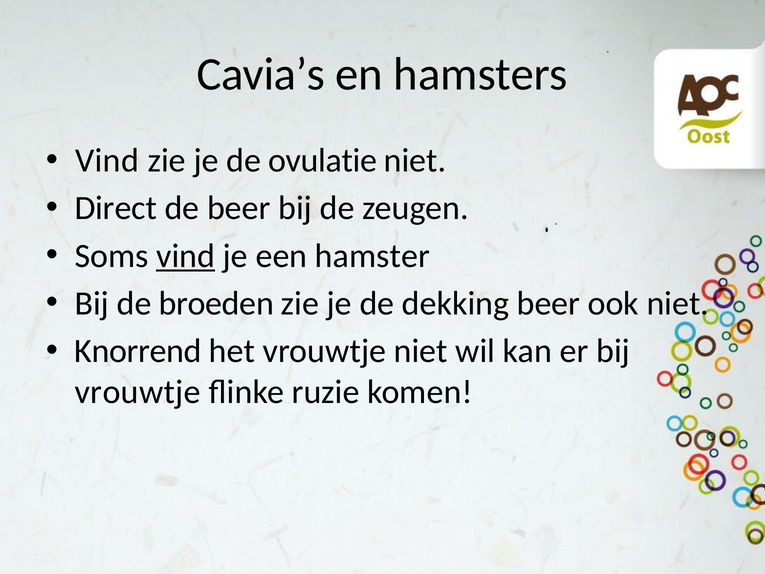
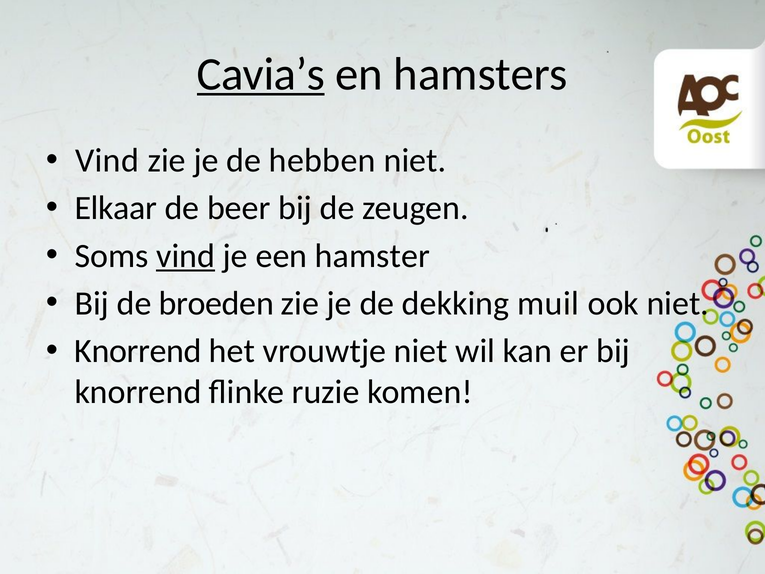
Cavia’s underline: none -> present (261, 74)
ovulatie: ovulatie -> hebben (322, 160)
Direct: Direct -> Elkaar (116, 208)
dekking beer: beer -> muil (548, 303)
vrouwtje: vrouwtje -> knorrend (138, 392)
